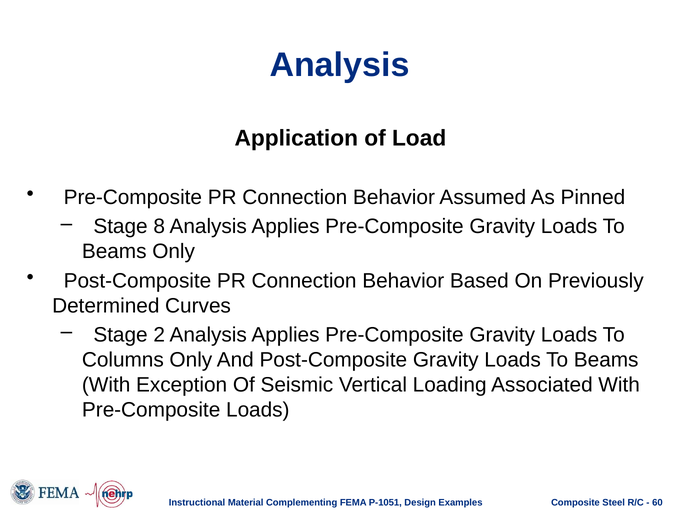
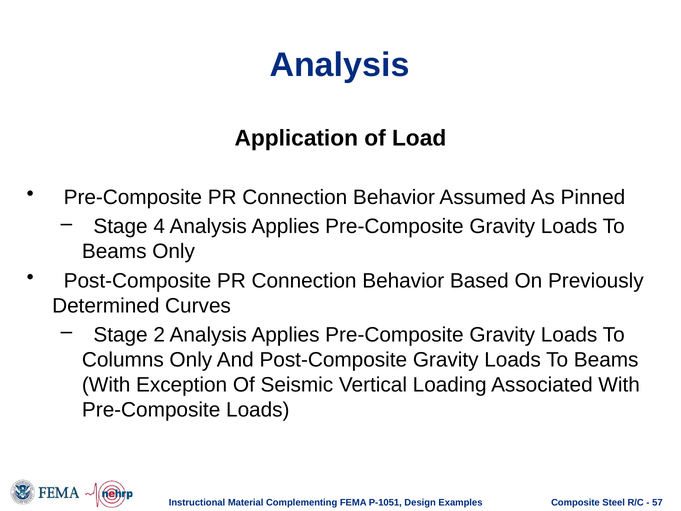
8: 8 -> 4 (159, 226)
60: 60 -> 57 (657, 502)
